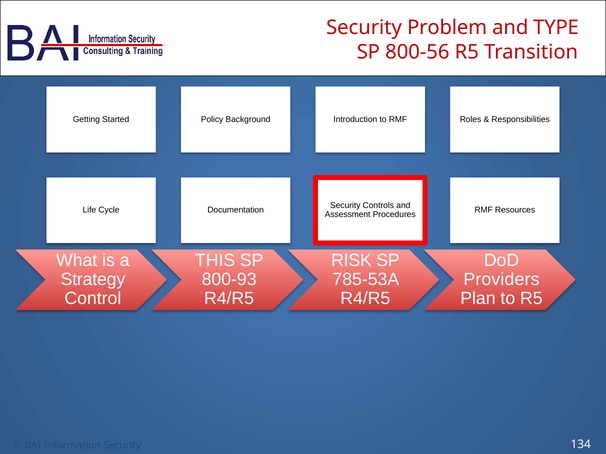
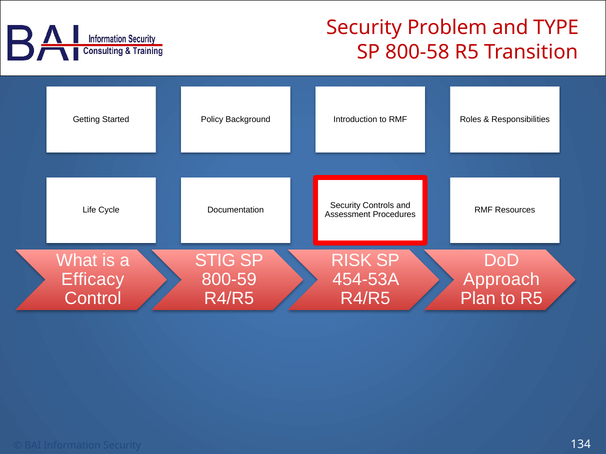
800-56: 800-56 -> 800-58 (417, 52)
THIS: THIS -> STIG (215, 261)
Strategy: Strategy -> Efficacy (93, 280)
800-93: 800-93 -> 800-59 (229, 280)
785-53A: 785-53A -> 454-53A (366, 280)
Providers: Providers -> Approach (501, 280)
